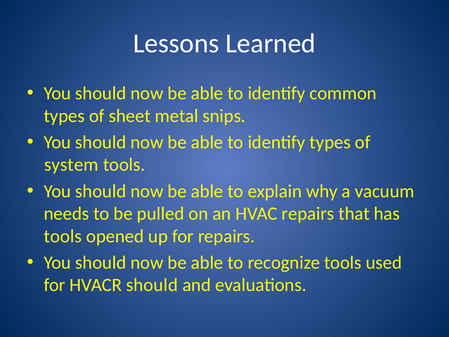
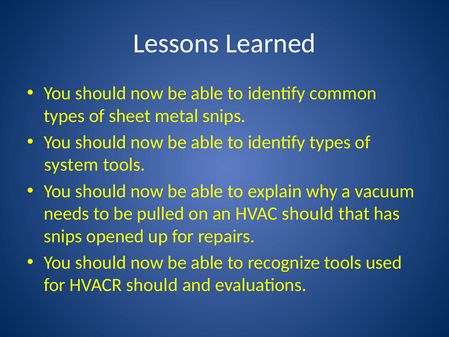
HVAC repairs: repairs -> should (308, 214)
tools: tools -> snips (63, 236)
